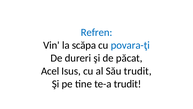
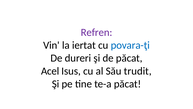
Refren colour: blue -> purple (97, 32)
scăpa: scăpa -> iertat (84, 45)
te-a trudit: trudit -> păcat (128, 84)
